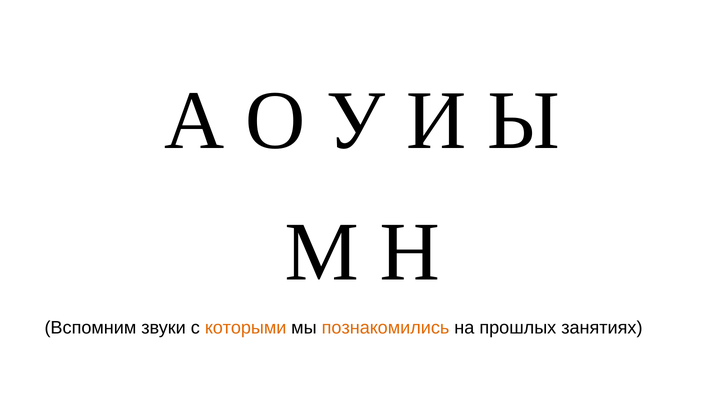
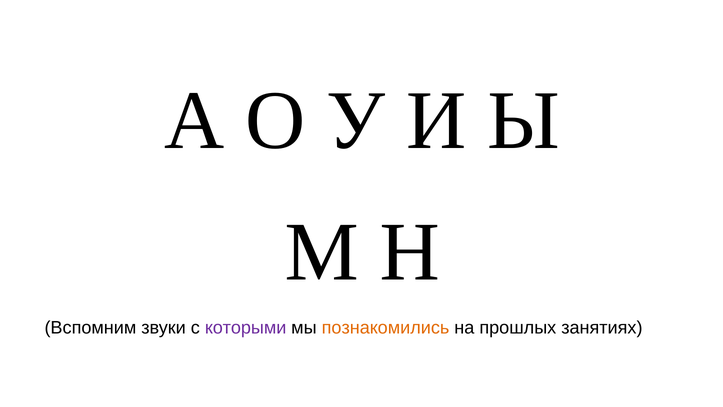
которыми colour: orange -> purple (246, 327)
